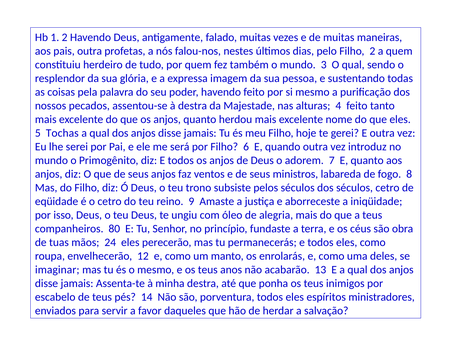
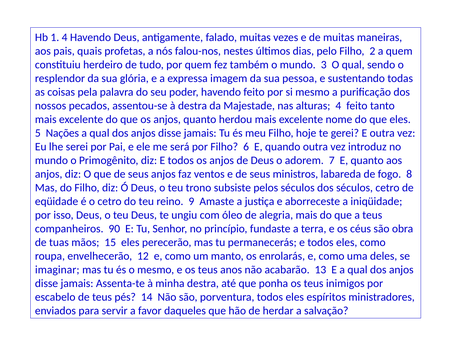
1 2: 2 -> 4 (65, 37)
pais outra: outra -> quais (90, 51)
Tochas: Tochas -> Nações (62, 133)
80: 80 -> 90 (114, 228)
24: 24 -> 15 (110, 242)
